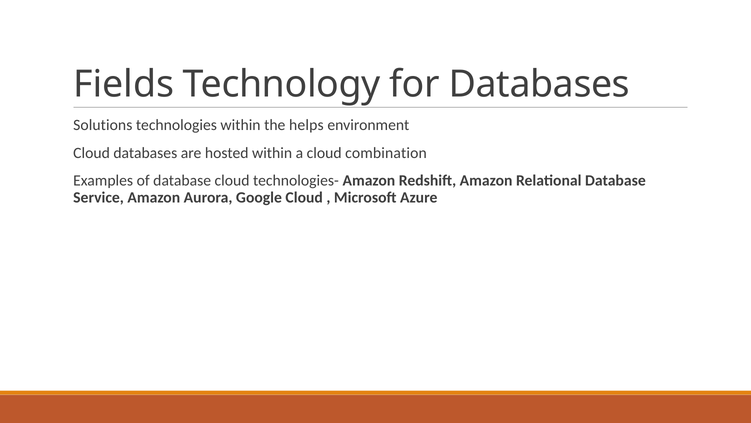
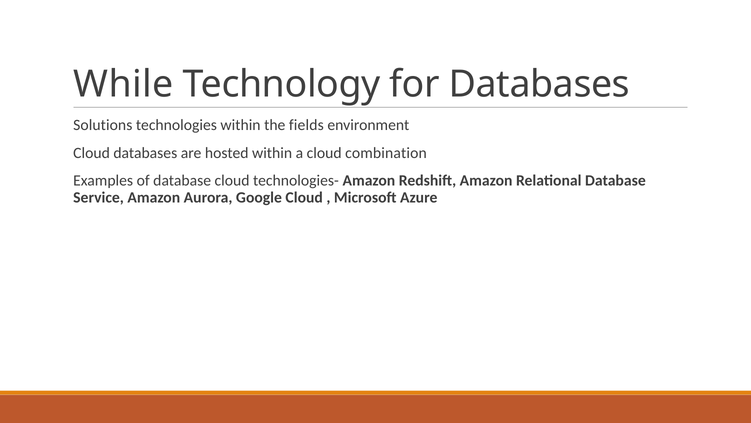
Fields: Fields -> While (123, 84)
helps: helps -> fields (306, 125)
